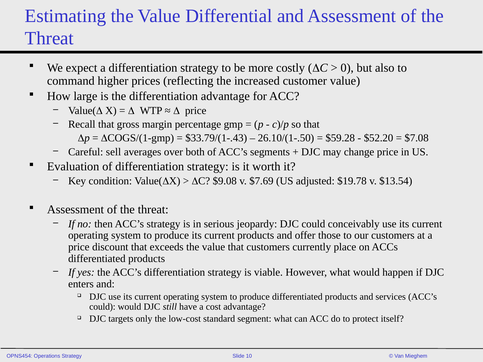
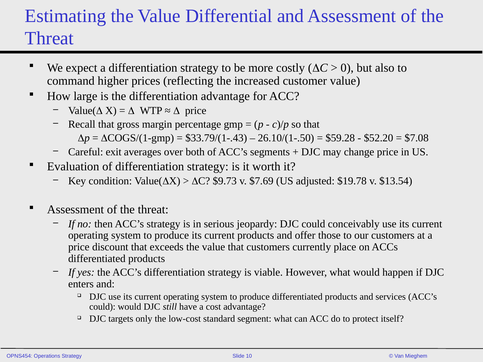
sell: sell -> exit (114, 152)
$9.08: $9.08 -> $9.73 (225, 181)
